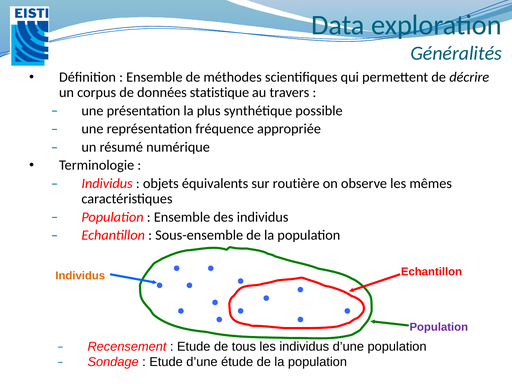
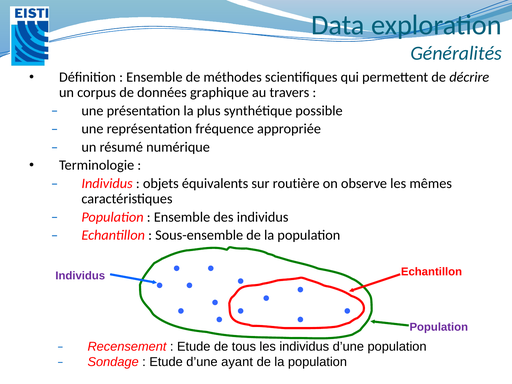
statistique: statistique -> graphique (219, 92)
Individus colour: orange -> purple (80, 276)
étude: étude -> ayant (237, 362)
